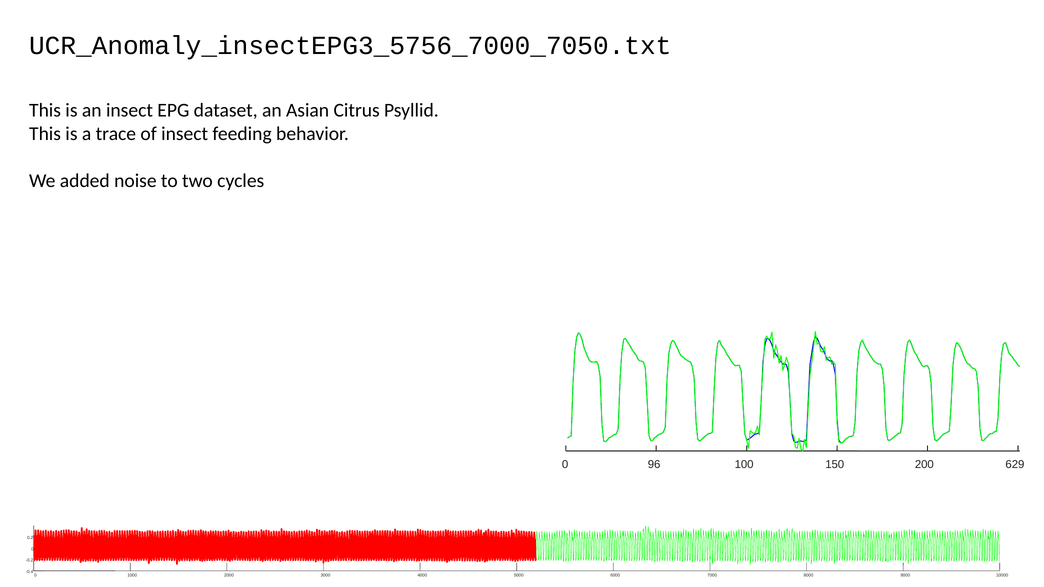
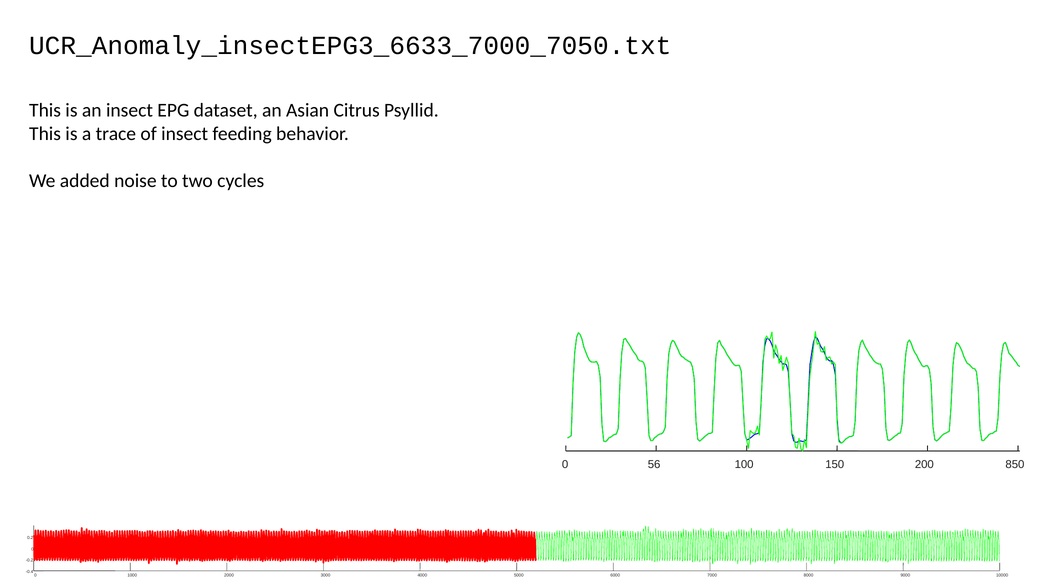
UCR_Anomaly_insectEPG3_5756_7000_7050.txt: UCR_Anomaly_insectEPG3_5756_7000_7050.txt -> UCR_Anomaly_insectEPG3_6633_7000_7050.txt (350, 46)
96: 96 -> 56 (654, 464)
629: 629 -> 850 (1015, 464)
